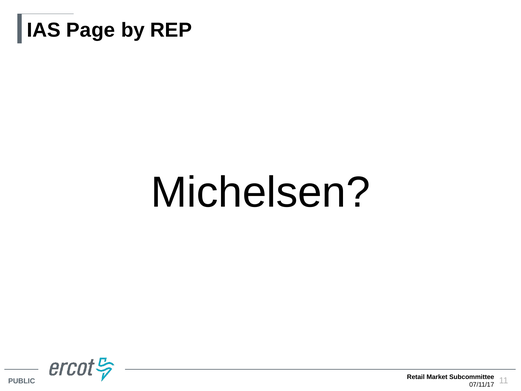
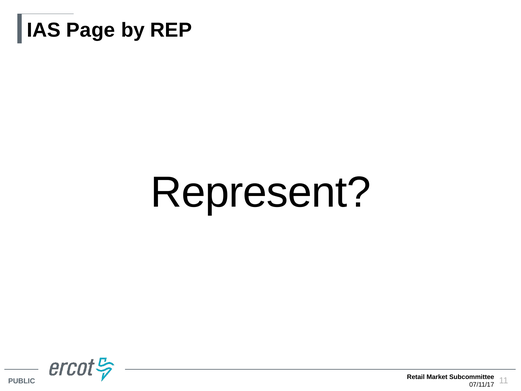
Michelsen: Michelsen -> Represent (261, 192)
